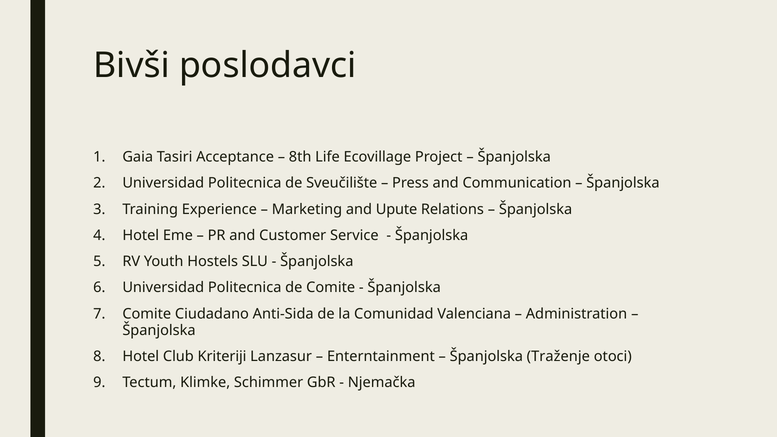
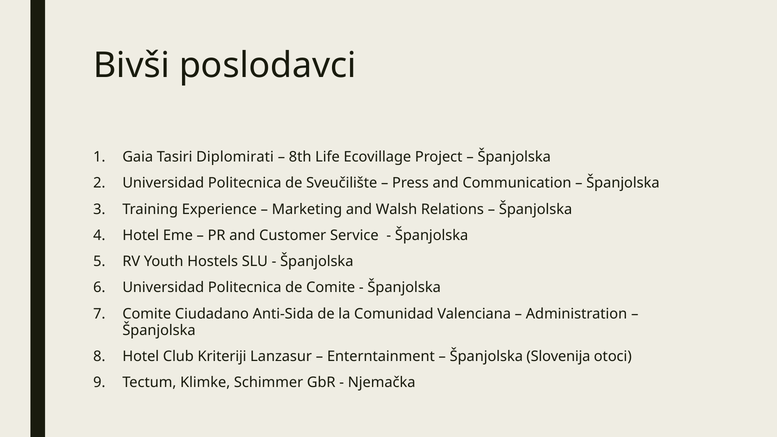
Acceptance: Acceptance -> Diplomirati (235, 157)
Upute: Upute -> Walsh (396, 209)
Traženje: Traženje -> Slovenija (558, 356)
